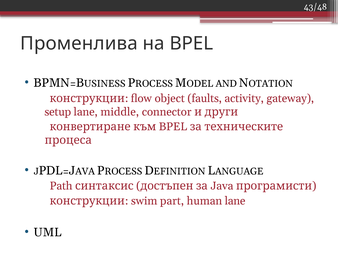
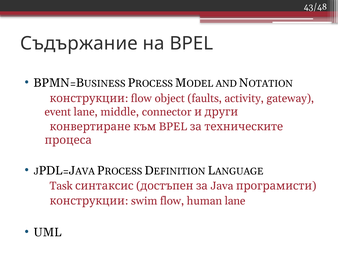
Променлива: Променлива -> Съдържание (79, 44)
setup: setup -> event (58, 112)
Path: Path -> Task (61, 186)
swim part: part -> flow (172, 201)
